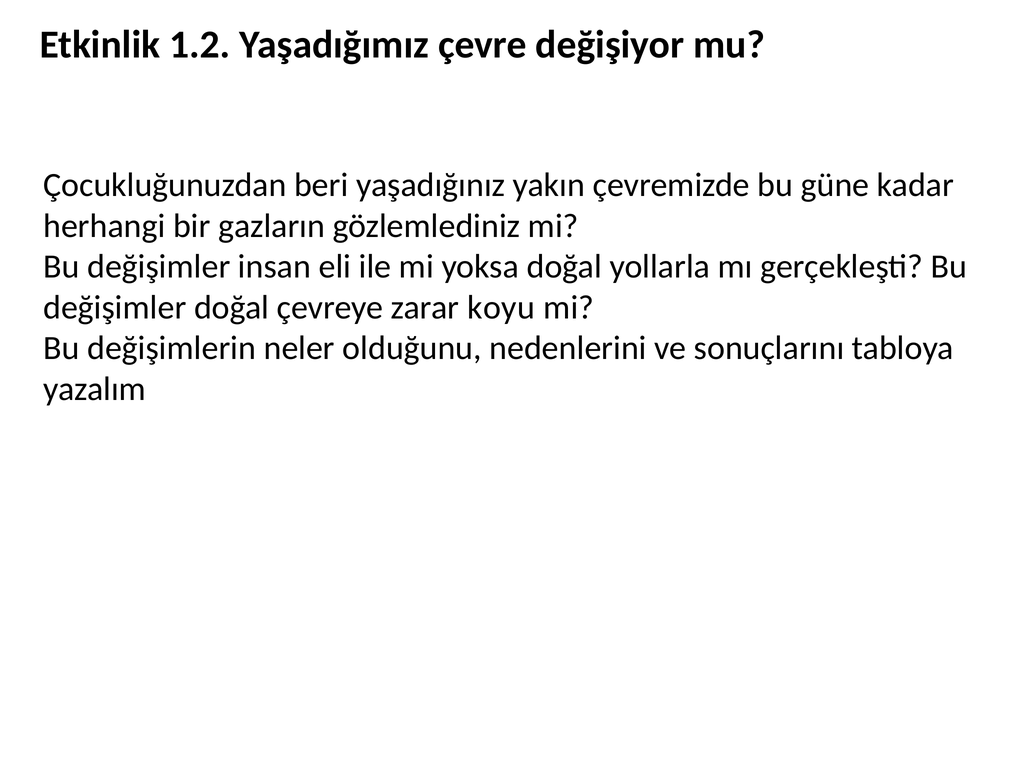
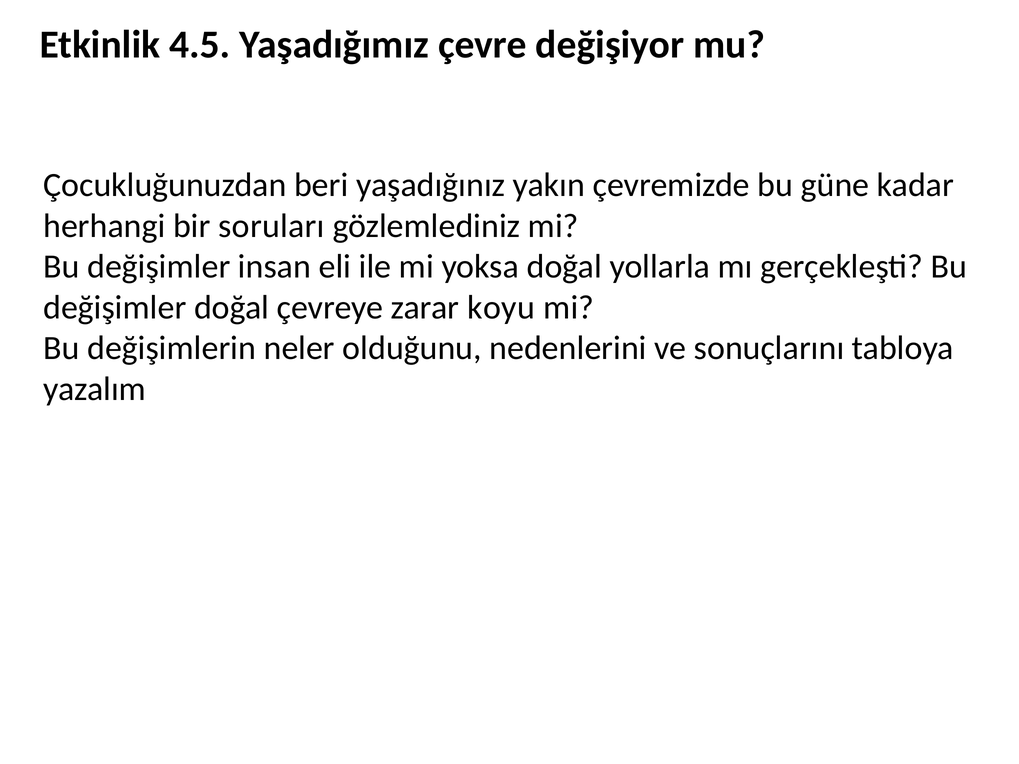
1.2: 1.2 -> 4.5 (200, 45)
gazların: gazların -> soruları (271, 226)
